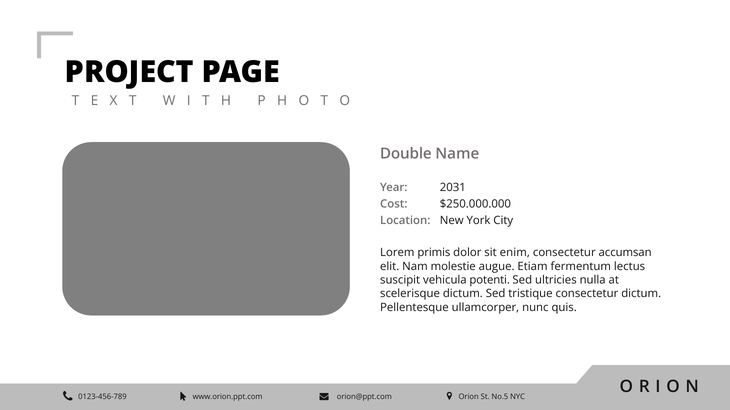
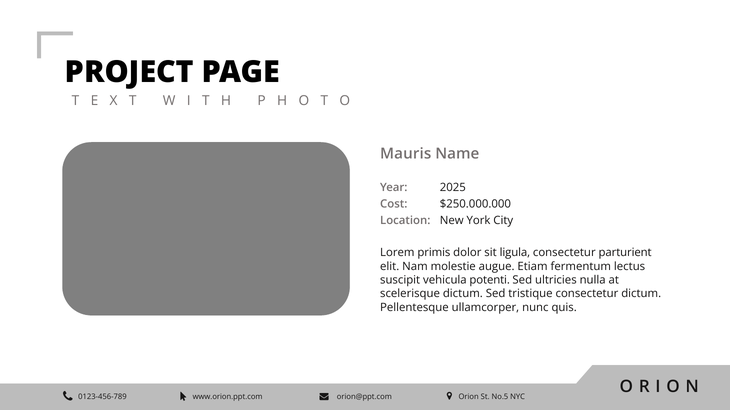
Double: Double -> Mauris (406, 154)
2031: 2031 -> 2025 (453, 188)
enim: enim -> ligula (515, 253)
accumsan: accumsan -> parturient (625, 253)
